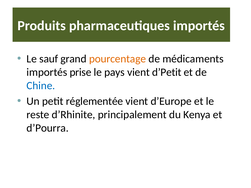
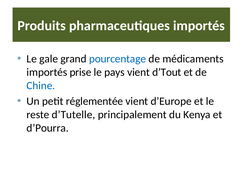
sauf: sauf -> gale (49, 59)
pourcentage colour: orange -> blue (118, 59)
d’Petit: d’Petit -> d’Tout (167, 72)
d’Rhinite: d’Rhinite -> d’Tutelle (74, 115)
